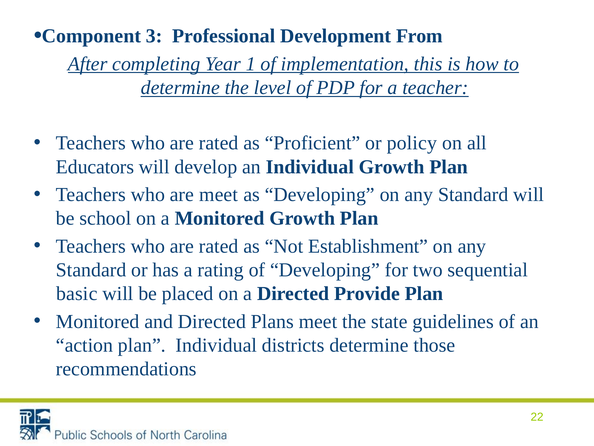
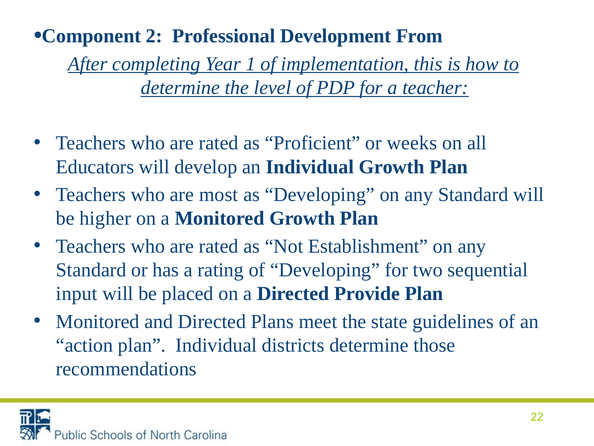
3: 3 -> 2 (154, 36)
policy: policy -> weeks (412, 143)
are meet: meet -> most (219, 194)
school: school -> higher (105, 218)
basic: basic -> input (77, 293)
